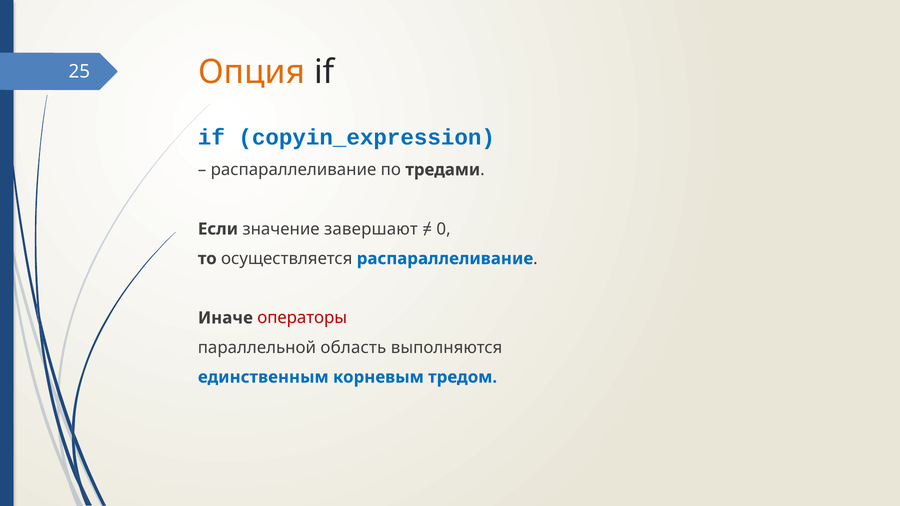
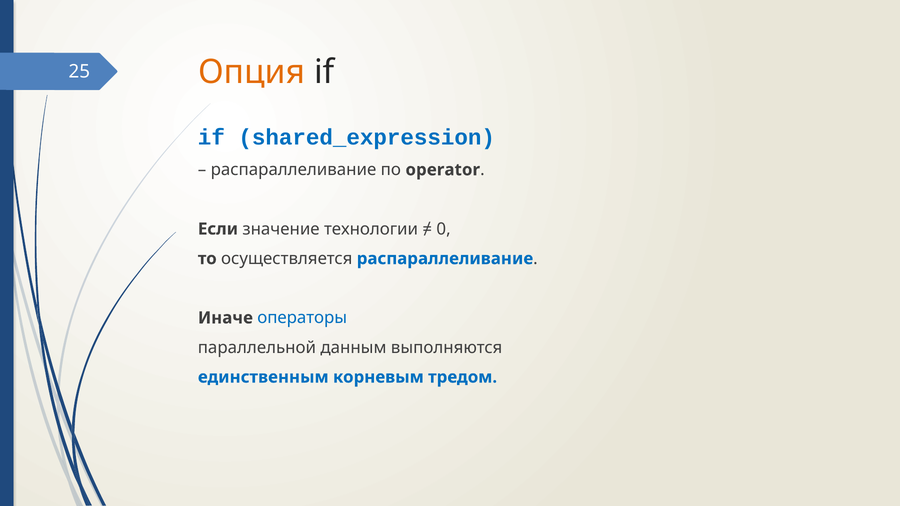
copyin_expression: copyin_expression -> shared_expression (367, 137)
тредами: тредами -> operator (443, 170)
завершают: завершают -> технологии (371, 229)
операторы colour: red -> blue (302, 318)
область: область -> данным (353, 348)
